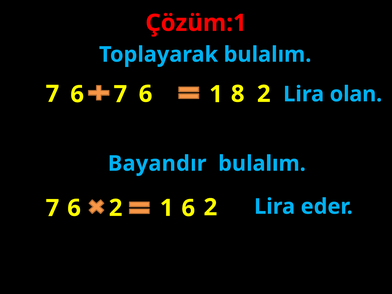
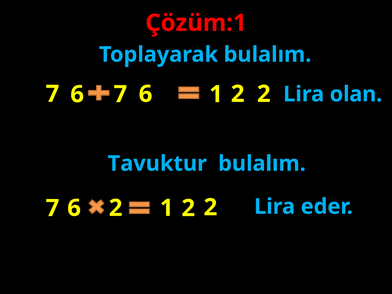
6 1 8: 8 -> 2 (238, 94)
Bayandır: Bayandır -> Tavuktur (157, 164)
2 1 6: 6 -> 2 (188, 208)
